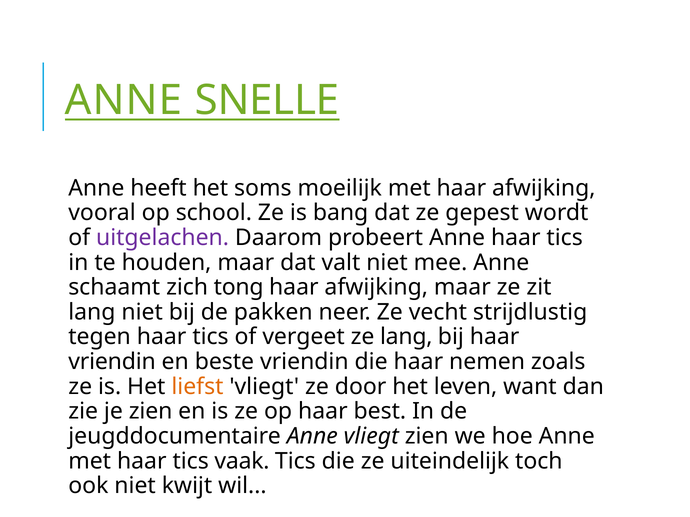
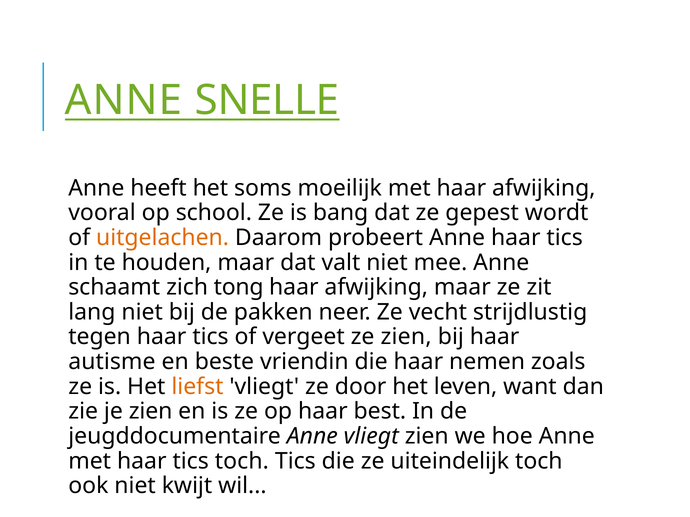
uitgelachen colour: purple -> orange (163, 238)
ze lang: lang -> zien (406, 337)
vriendin: vriendin -> autisme (112, 362)
tics vaak: vaak -> toch (242, 461)
